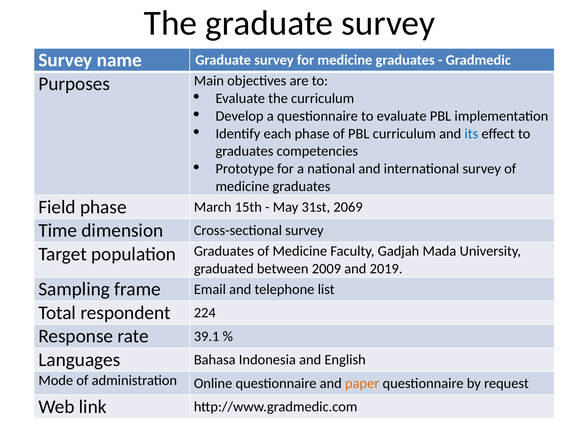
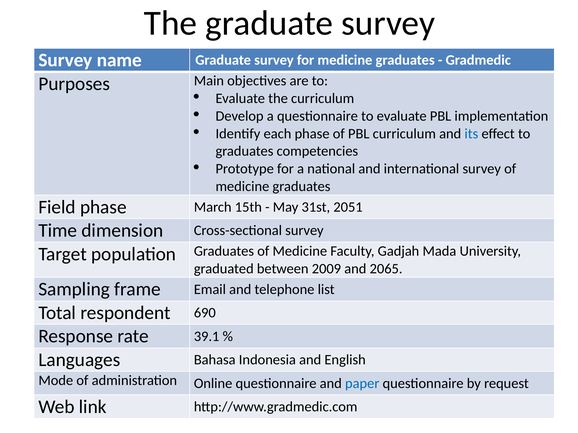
2069: 2069 -> 2051 (348, 207)
2019: 2019 -> 2065 (386, 269)
224: 224 -> 690 (205, 313)
paper colour: orange -> blue (362, 384)
